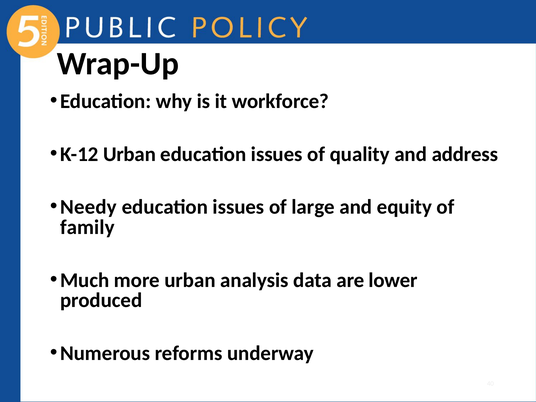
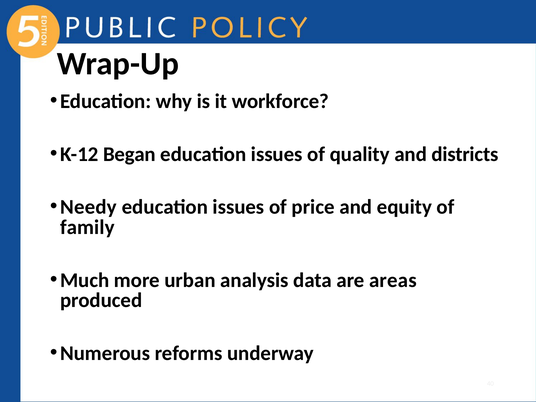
K-12 Urban: Urban -> Began (129, 154)
address: address -> districts (465, 154)
large: large -> price (313, 207)
lower: lower -> areas (393, 280)
